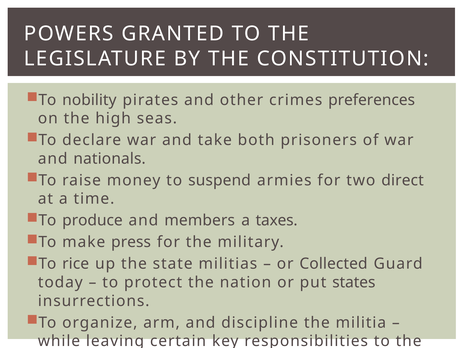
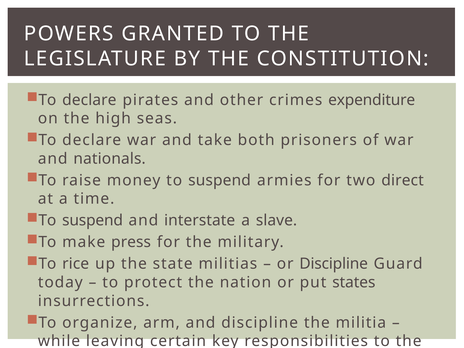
nobility: nobility -> declare (89, 100)
preferences: preferences -> expenditure (372, 100)
produce: produce -> suspend (93, 221)
members: members -> interstate (200, 221)
taxes: taxes -> slave (276, 221)
or Collected: Collected -> Discipline (334, 264)
